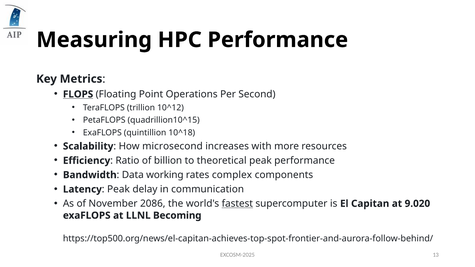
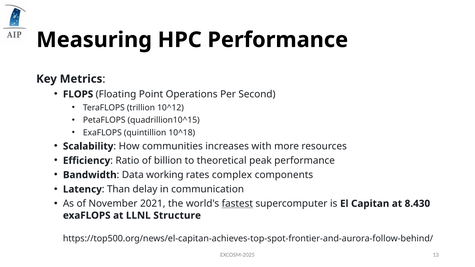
FLOPS underline: present -> none (78, 94)
microsecond: microsecond -> communities (172, 146)
Peak: Peak -> Than (119, 189)
2086: 2086 -> 2021 (153, 204)
9.020: 9.020 -> 8.430 (417, 204)
Becoming: Becoming -> Structure (177, 216)
